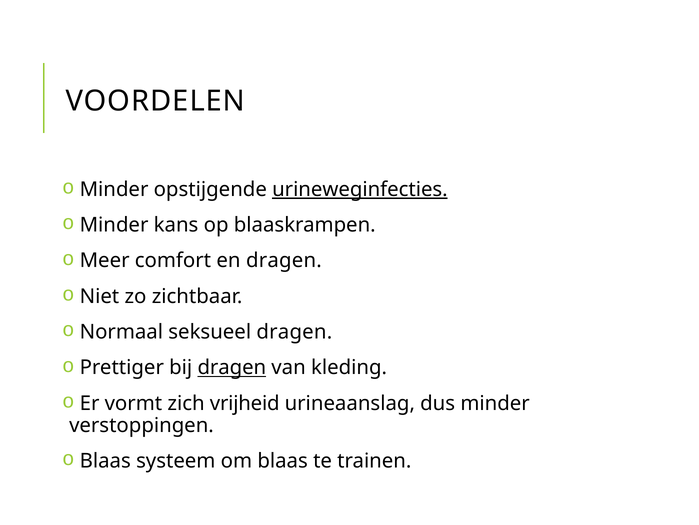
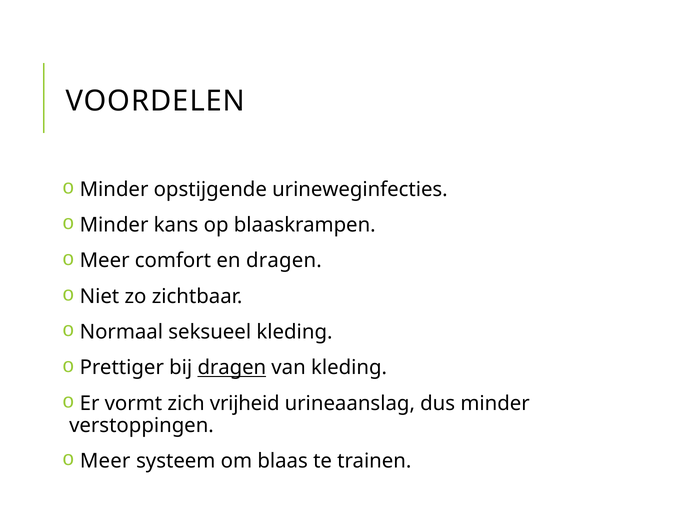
urineweginfecties underline: present -> none (360, 189)
seksueel dragen: dragen -> kleding (294, 332)
Blaas: Blaas -> Meer (105, 460)
